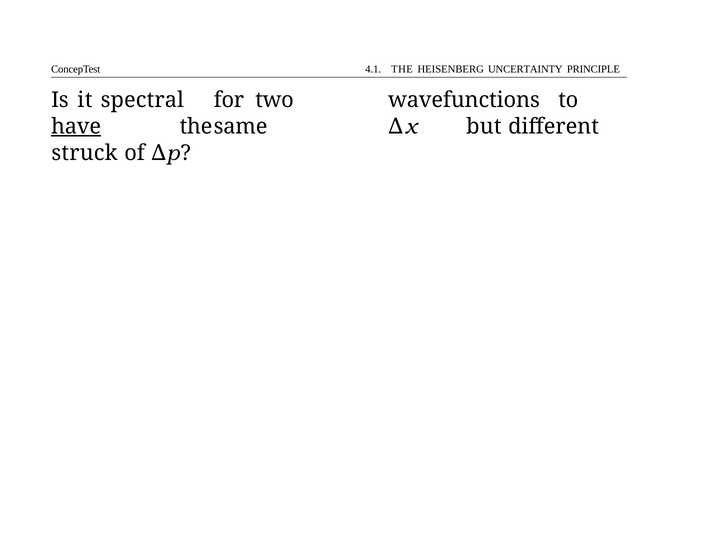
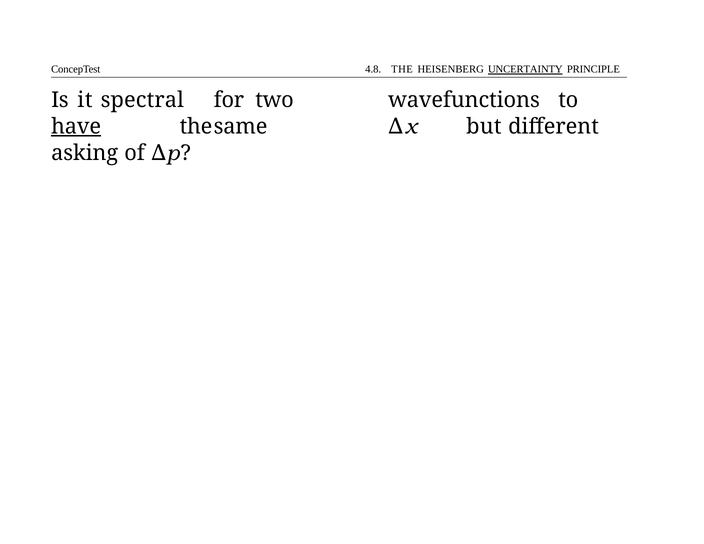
4.1: 4.1 -> 4.8 (373, 69)
UNCERTAINTY underline: none -> present (525, 69)
struck: struck -> asking (85, 153)
